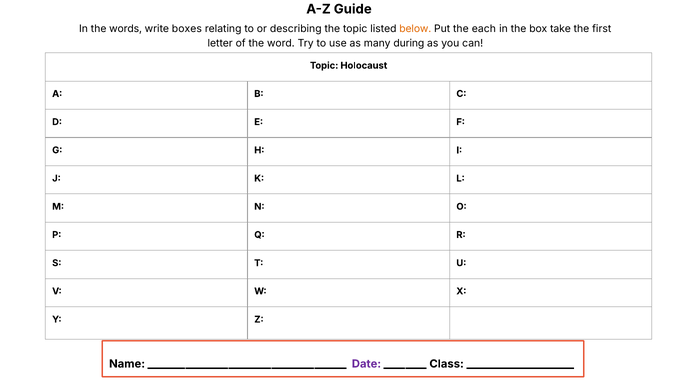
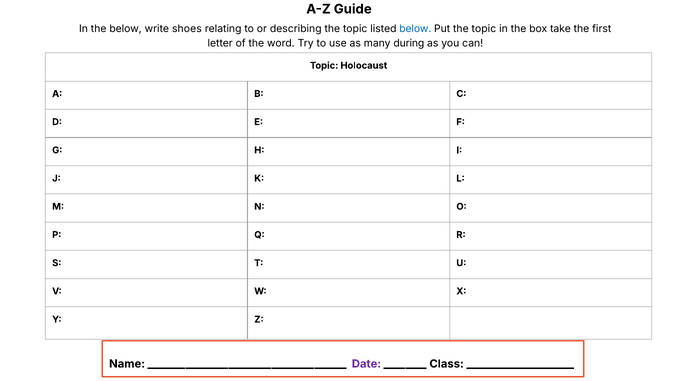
the words: words -> below (126, 29)
boxes: boxes -> shoes (187, 29)
below colour: orange -> blue (415, 29)
Put the each: each -> topic (484, 29)
